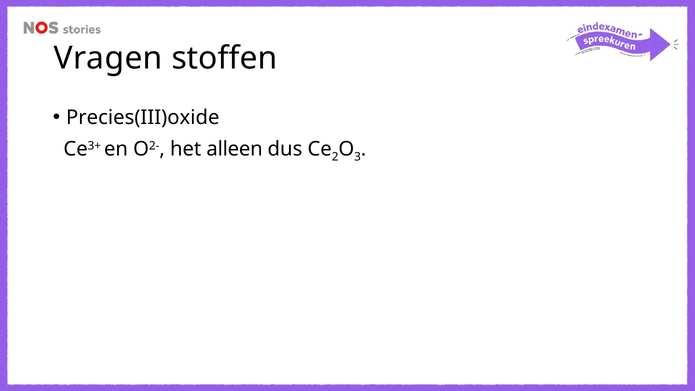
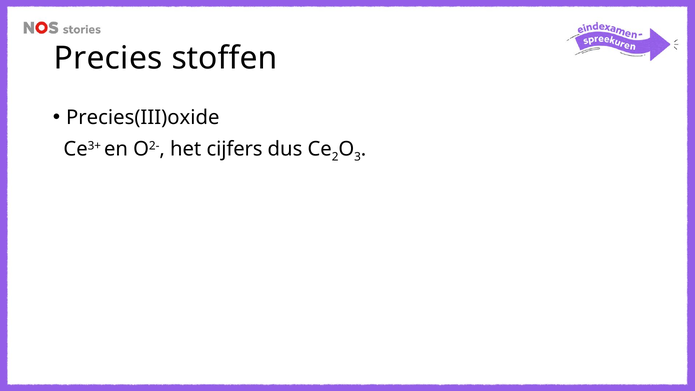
Vragen: Vragen -> Precies (108, 58)
alleen: alleen -> cijfers (235, 149)
